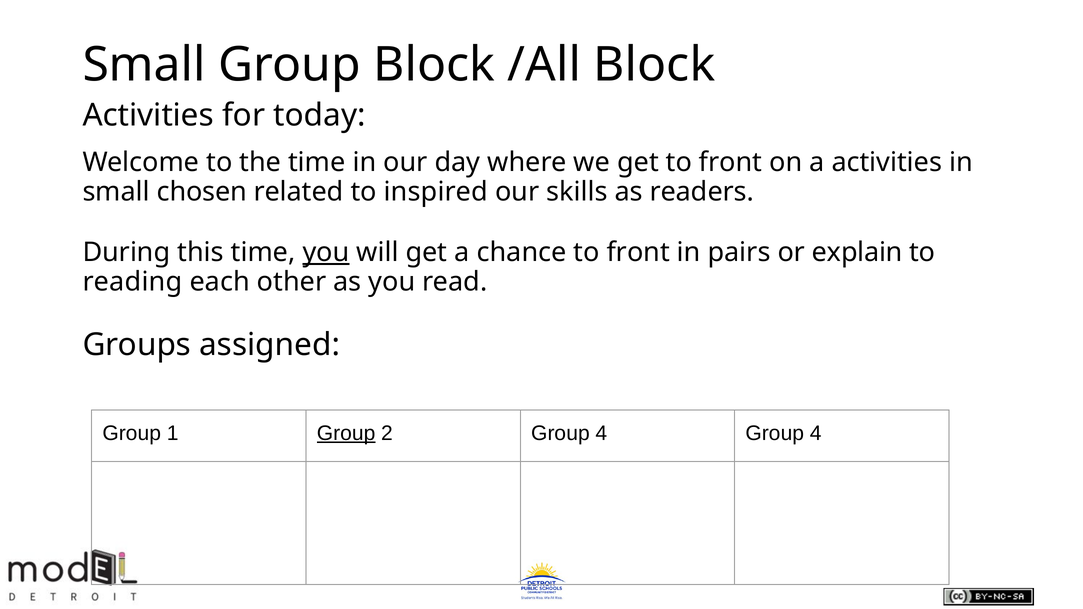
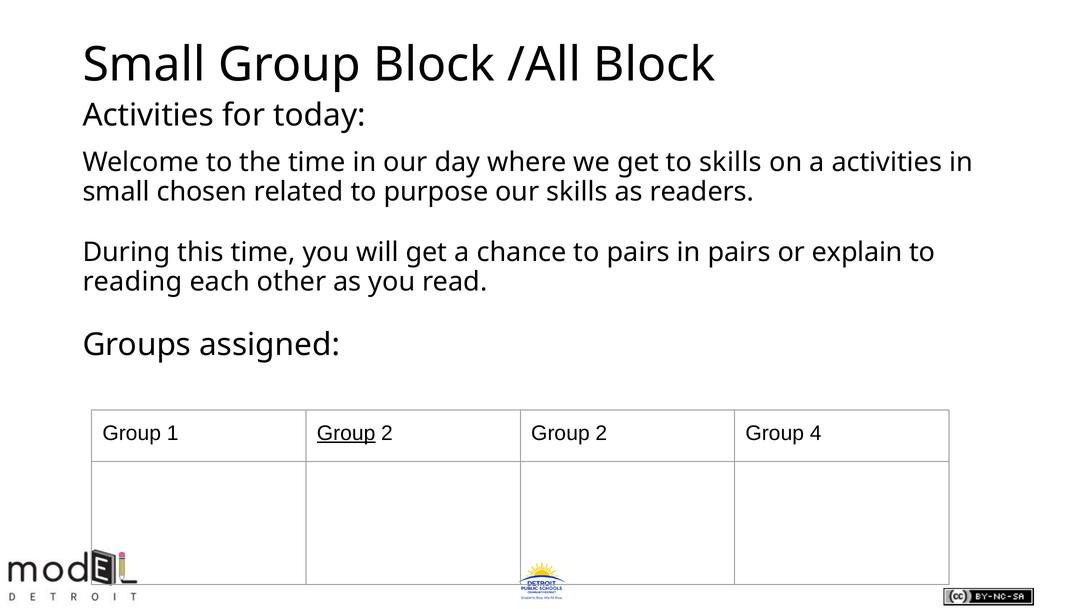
get to front: front -> skills (730, 162)
inspired: inspired -> purpose (436, 192)
you underline: present -> none (326, 252)
chance to front: front -> pairs (638, 252)
2 Group 4: 4 -> 2 (601, 433)
